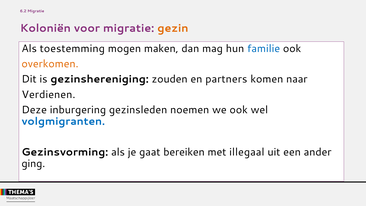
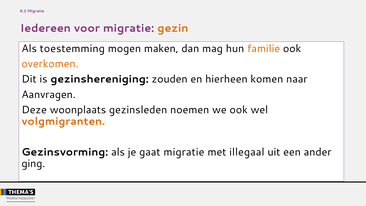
Koloniën: Koloniën -> Iedereen (45, 28)
familie colour: blue -> orange (264, 48)
partners: partners -> hierheen (226, 79)
Verdienen: Verdienen -> Aanvragen (49, 94)
inburgering: inburgering -> woonplaats (78, 110)
volgmigranten colour: blue -> orange (63, 121)
gaat bereiken: bereiken -> migratie (184, 152)
